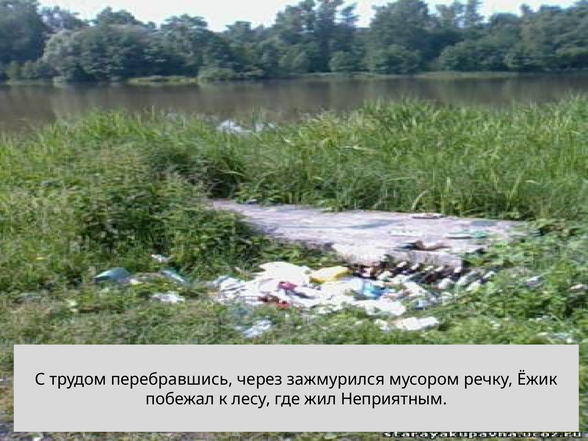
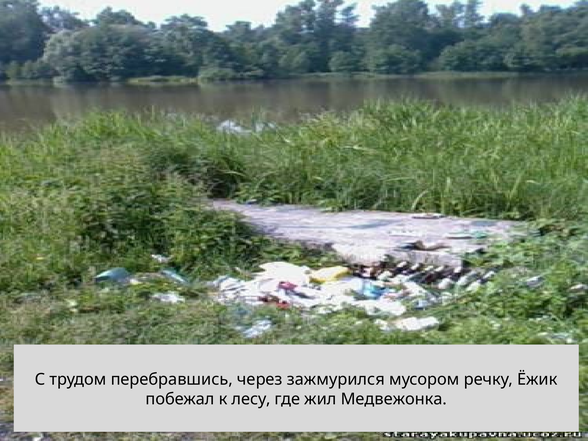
Неприятным: Неприятным -> Медвежонка (394, 399)
